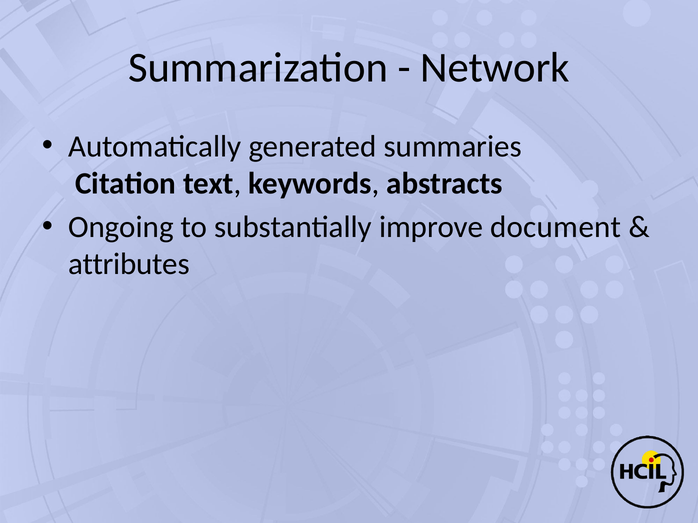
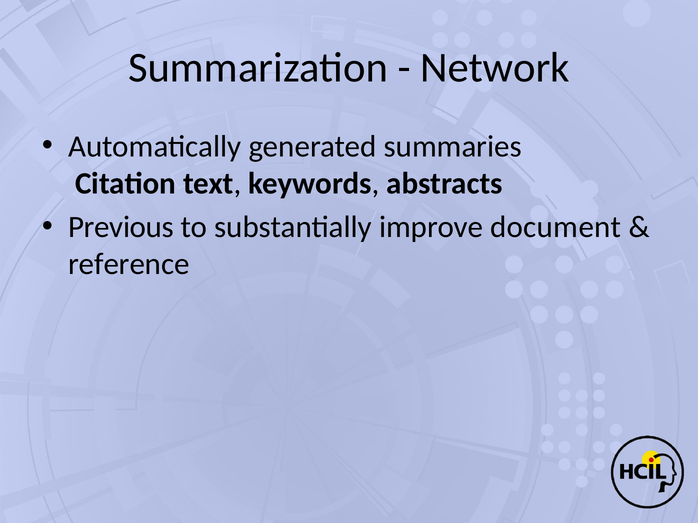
Ongoing: Ongoing -> Previous (121, 227)
attributes: attributes -> reference (129, 264)
